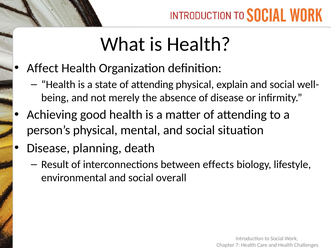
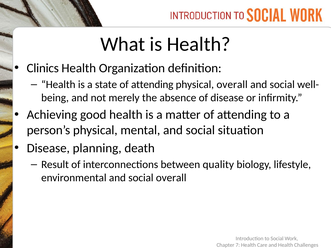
Affect: Affect -> Clinics (43, 68)
physical explain: explain -> overall (232, 85)
effects: effects -> quality (218, 165)
